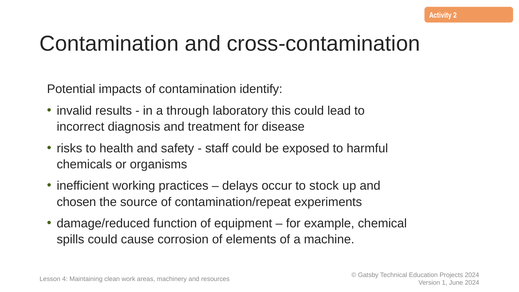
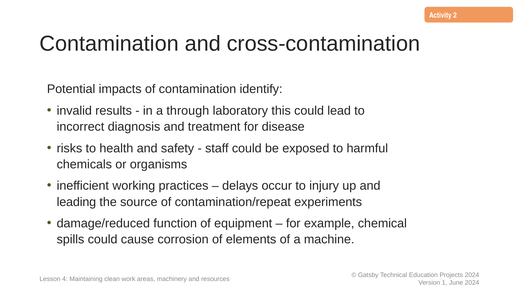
stock: stock -> injury (324, 186)
chosen: chosen -> leading (76, 202)
